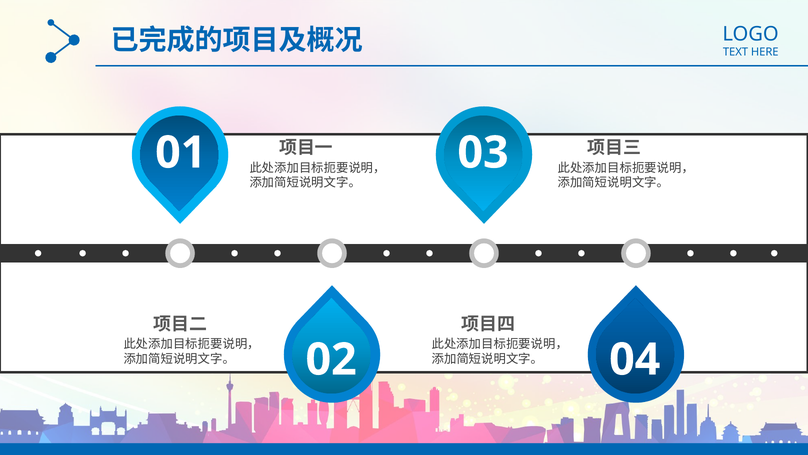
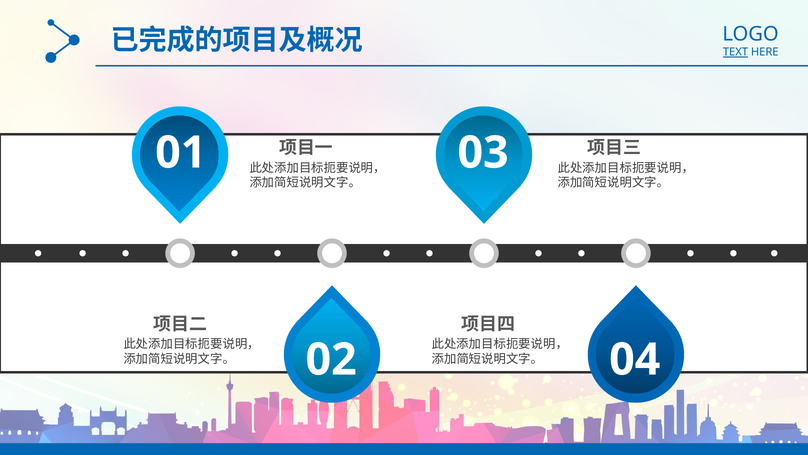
TEXT underline: none -> present (735, 52)
